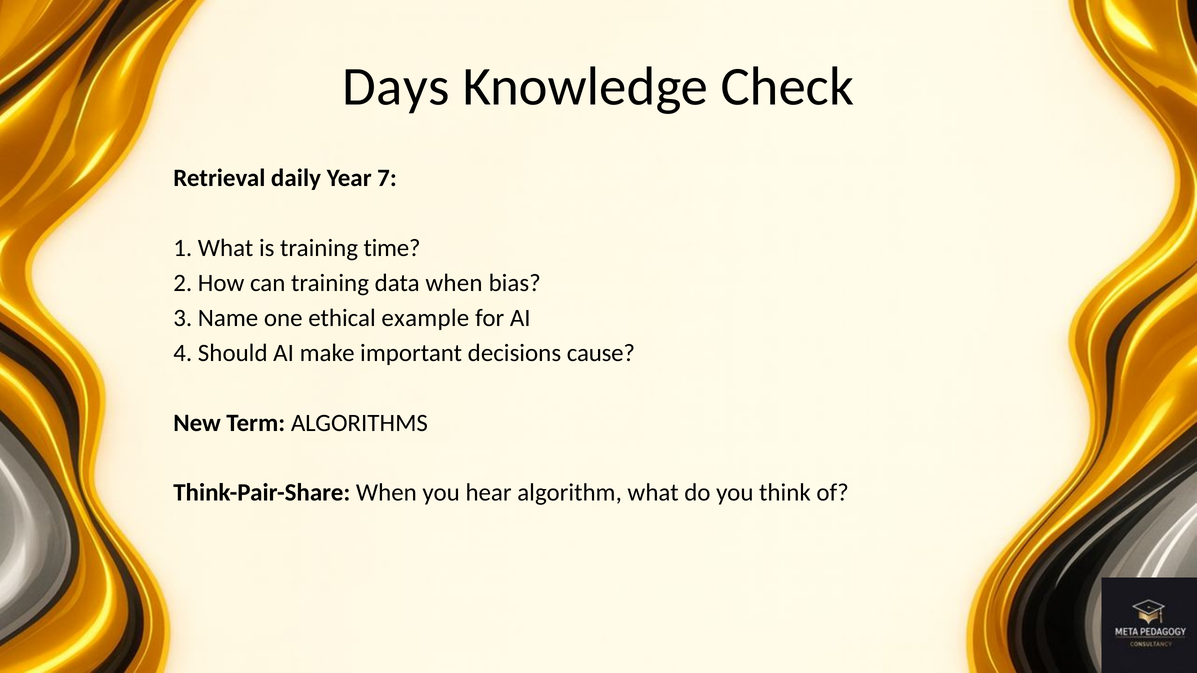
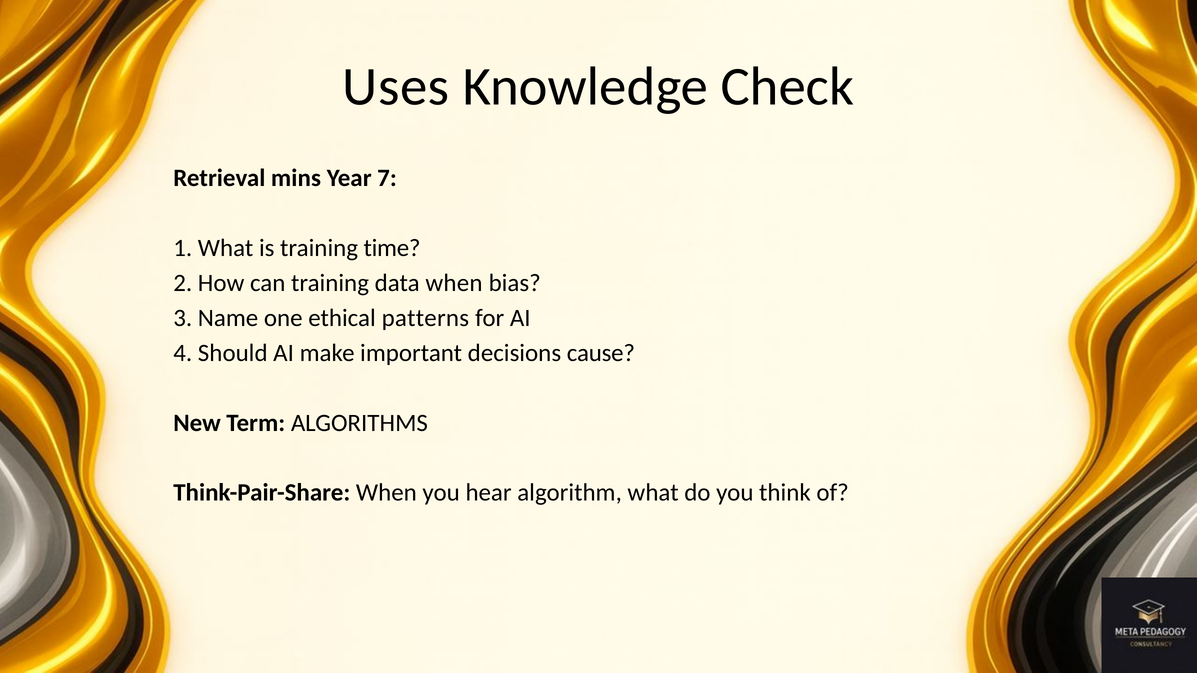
Days: Days -> Uses (396, 87)
daily: daily -> mins (296, 178)
example: example -> patterns (425, 318)
